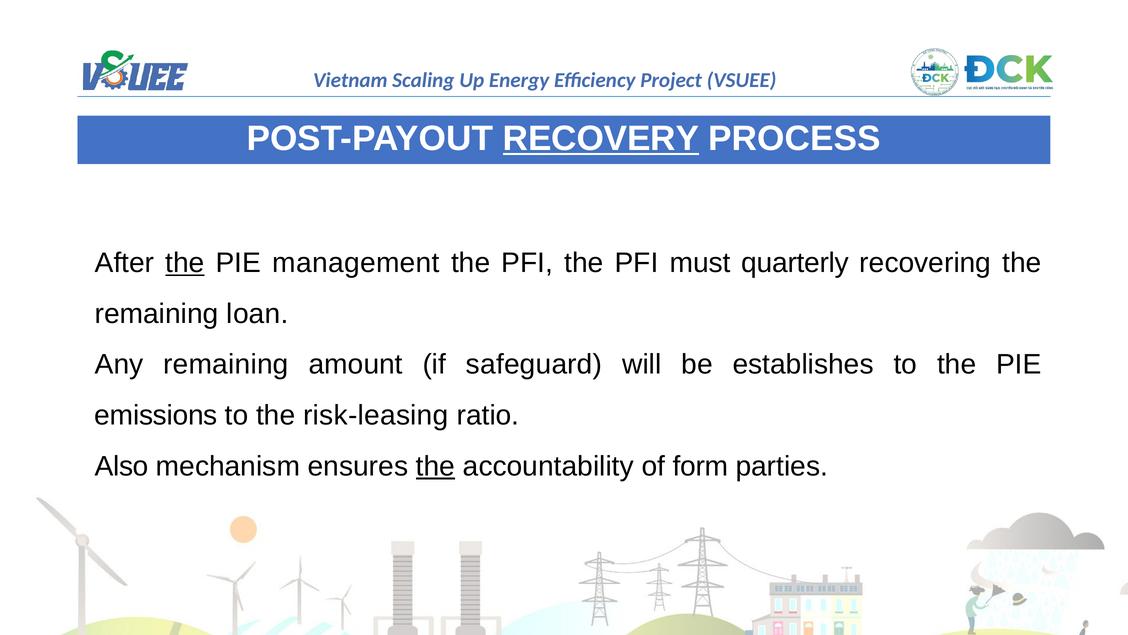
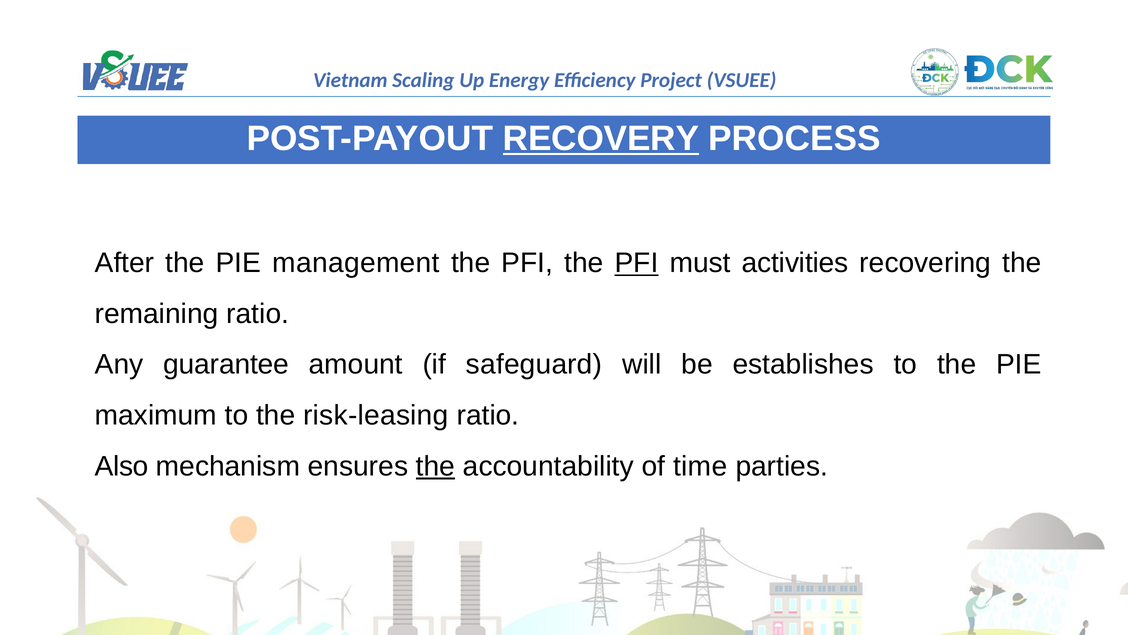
the underline: present -> none (185, 263)
PFI underline: none -> present (637, 263)
quarterly: quarterly -> activities (795, 263)
remaining loan: loan -> ratio (258, 314)
Any remaining: remaining -> guarantee (226, 364)
emissions: emissions -> maximum (156, 415)
form: form -> time (700, 466)
